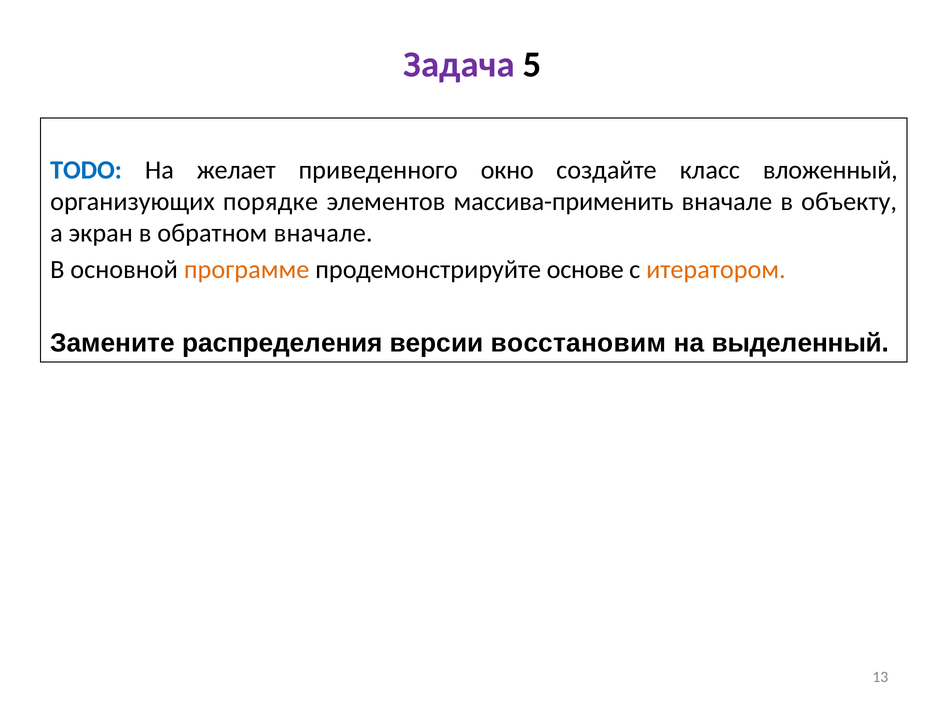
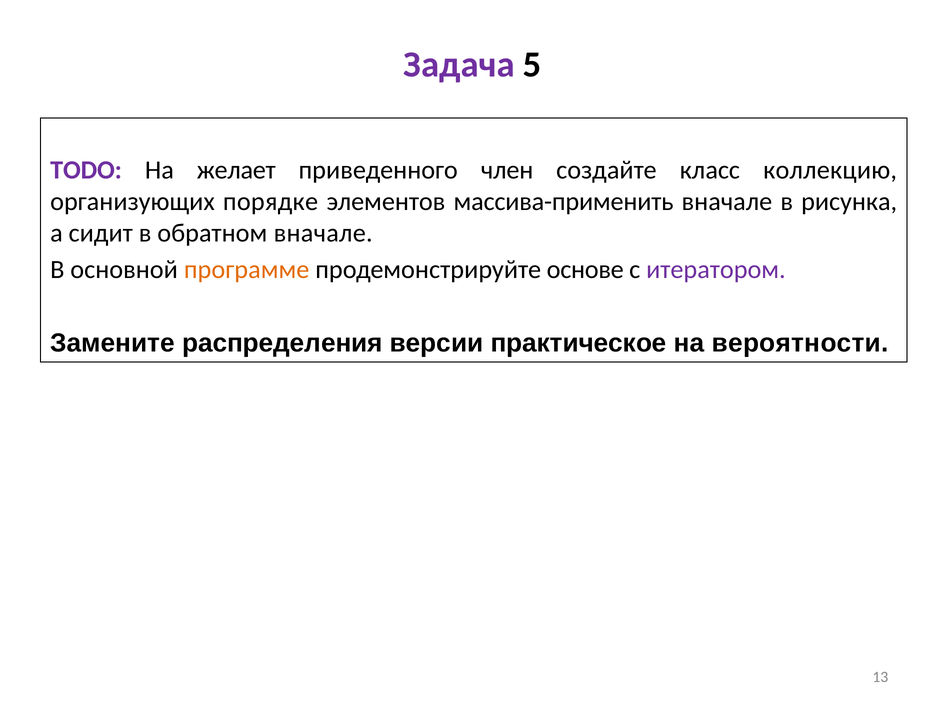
TODO colour: blue -> purple (86, 170)
окно: окно -> член (507, 170)
вложенный: вложенный -> коллекцию (830, 170)
объекту: объекту -> рисунка (849, 201)
экран: экран -> сидит (101, 233)
итератором colour: orange -> purple (716, 270)
восстановим: восстановим -> практическое (579, 343)
выделенный: выделенный -> вероятности (800, 343)
